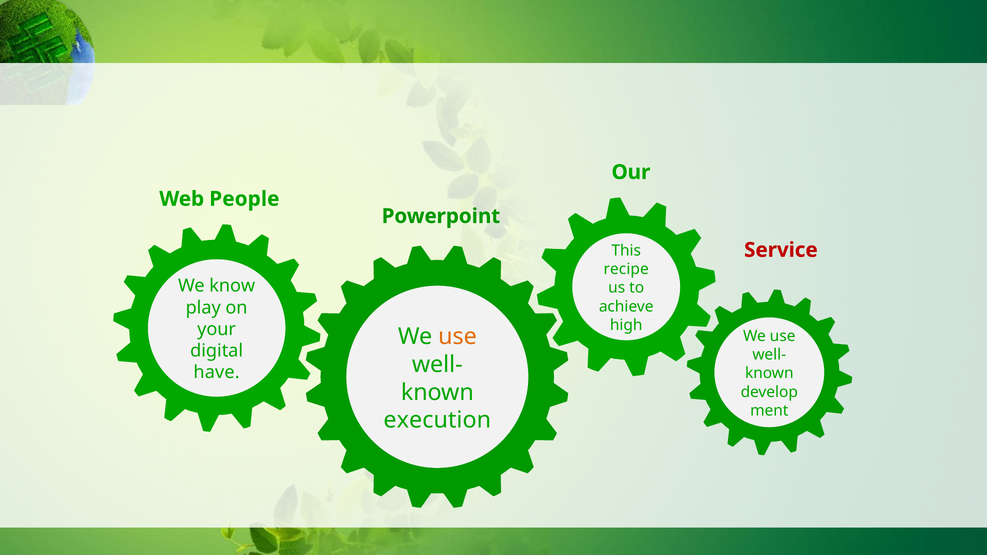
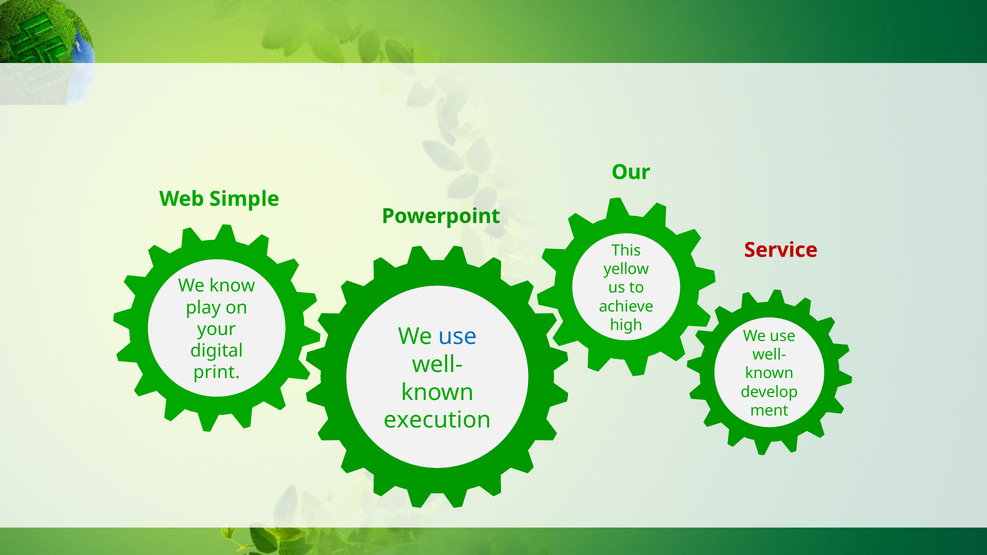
People: People -> Simple (244, 199)
recipe: recipe -> yellow (626, 269)
use colour: orange -> blue (457, 337)
have: have -> print (217, 373)
